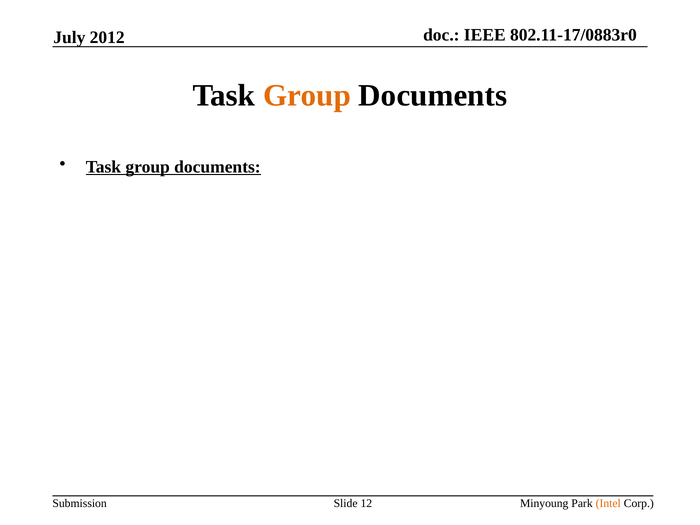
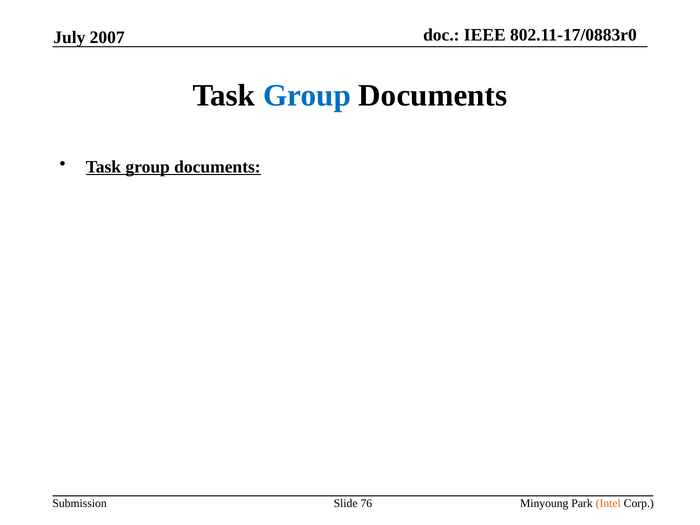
2012: 2012 -> 2007 (107, 37)
Group colour: orange -> blue (307, 95)
12: 12 -> 76 (366, 504)
